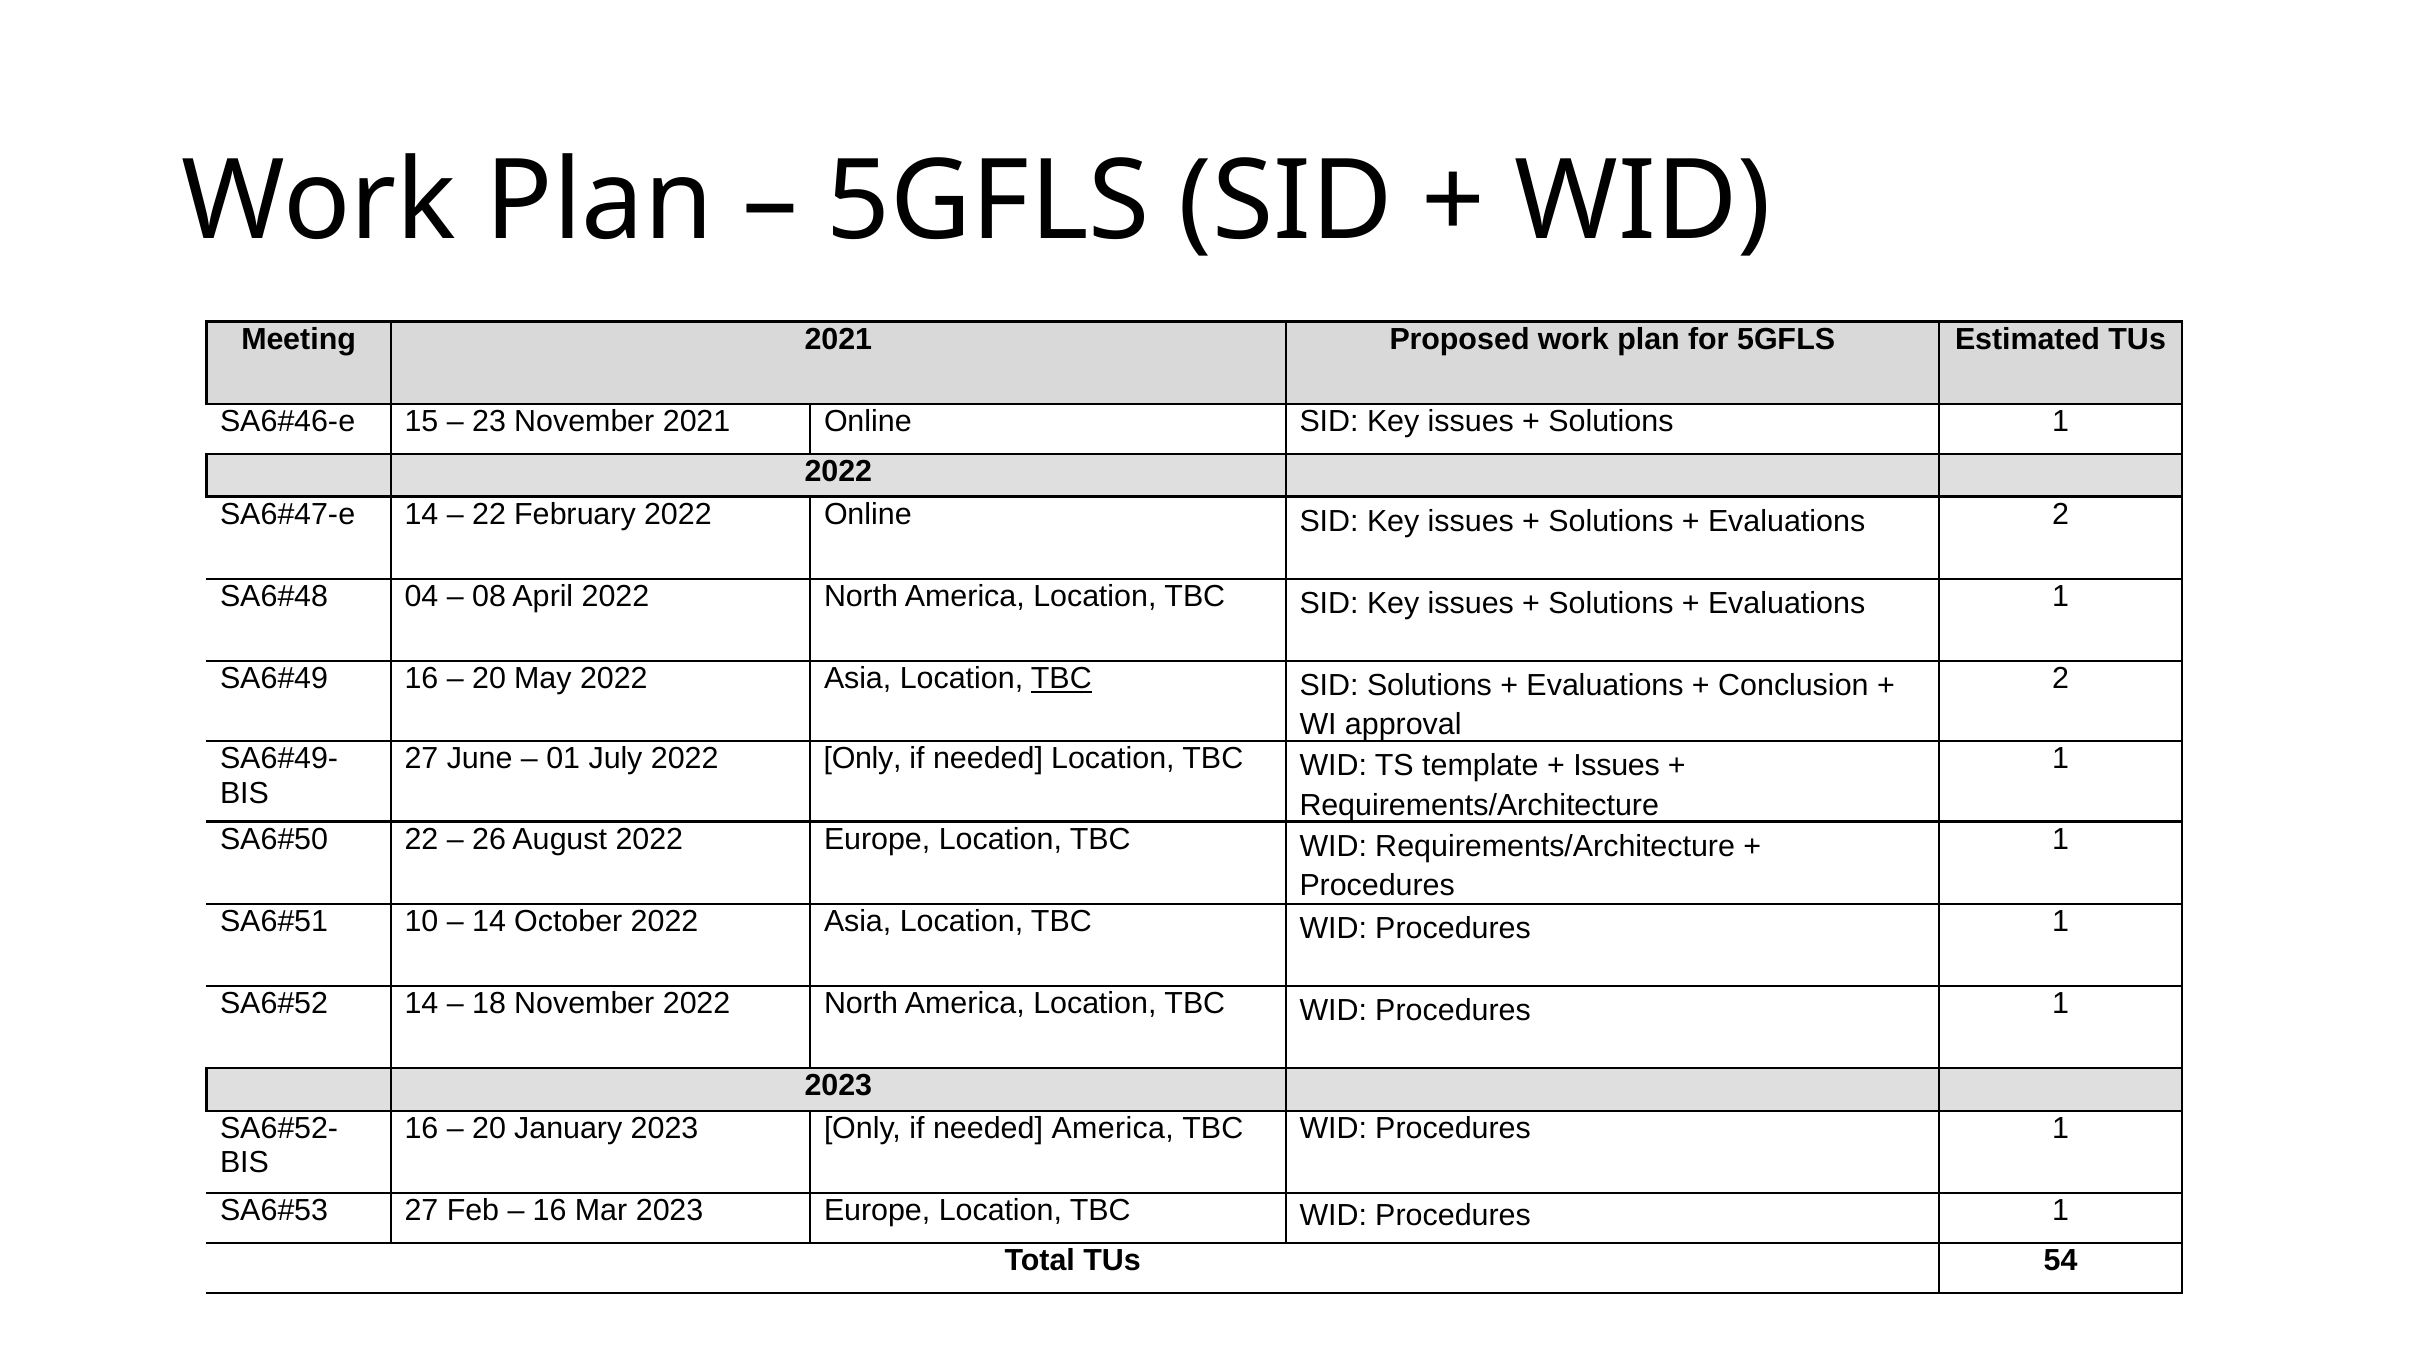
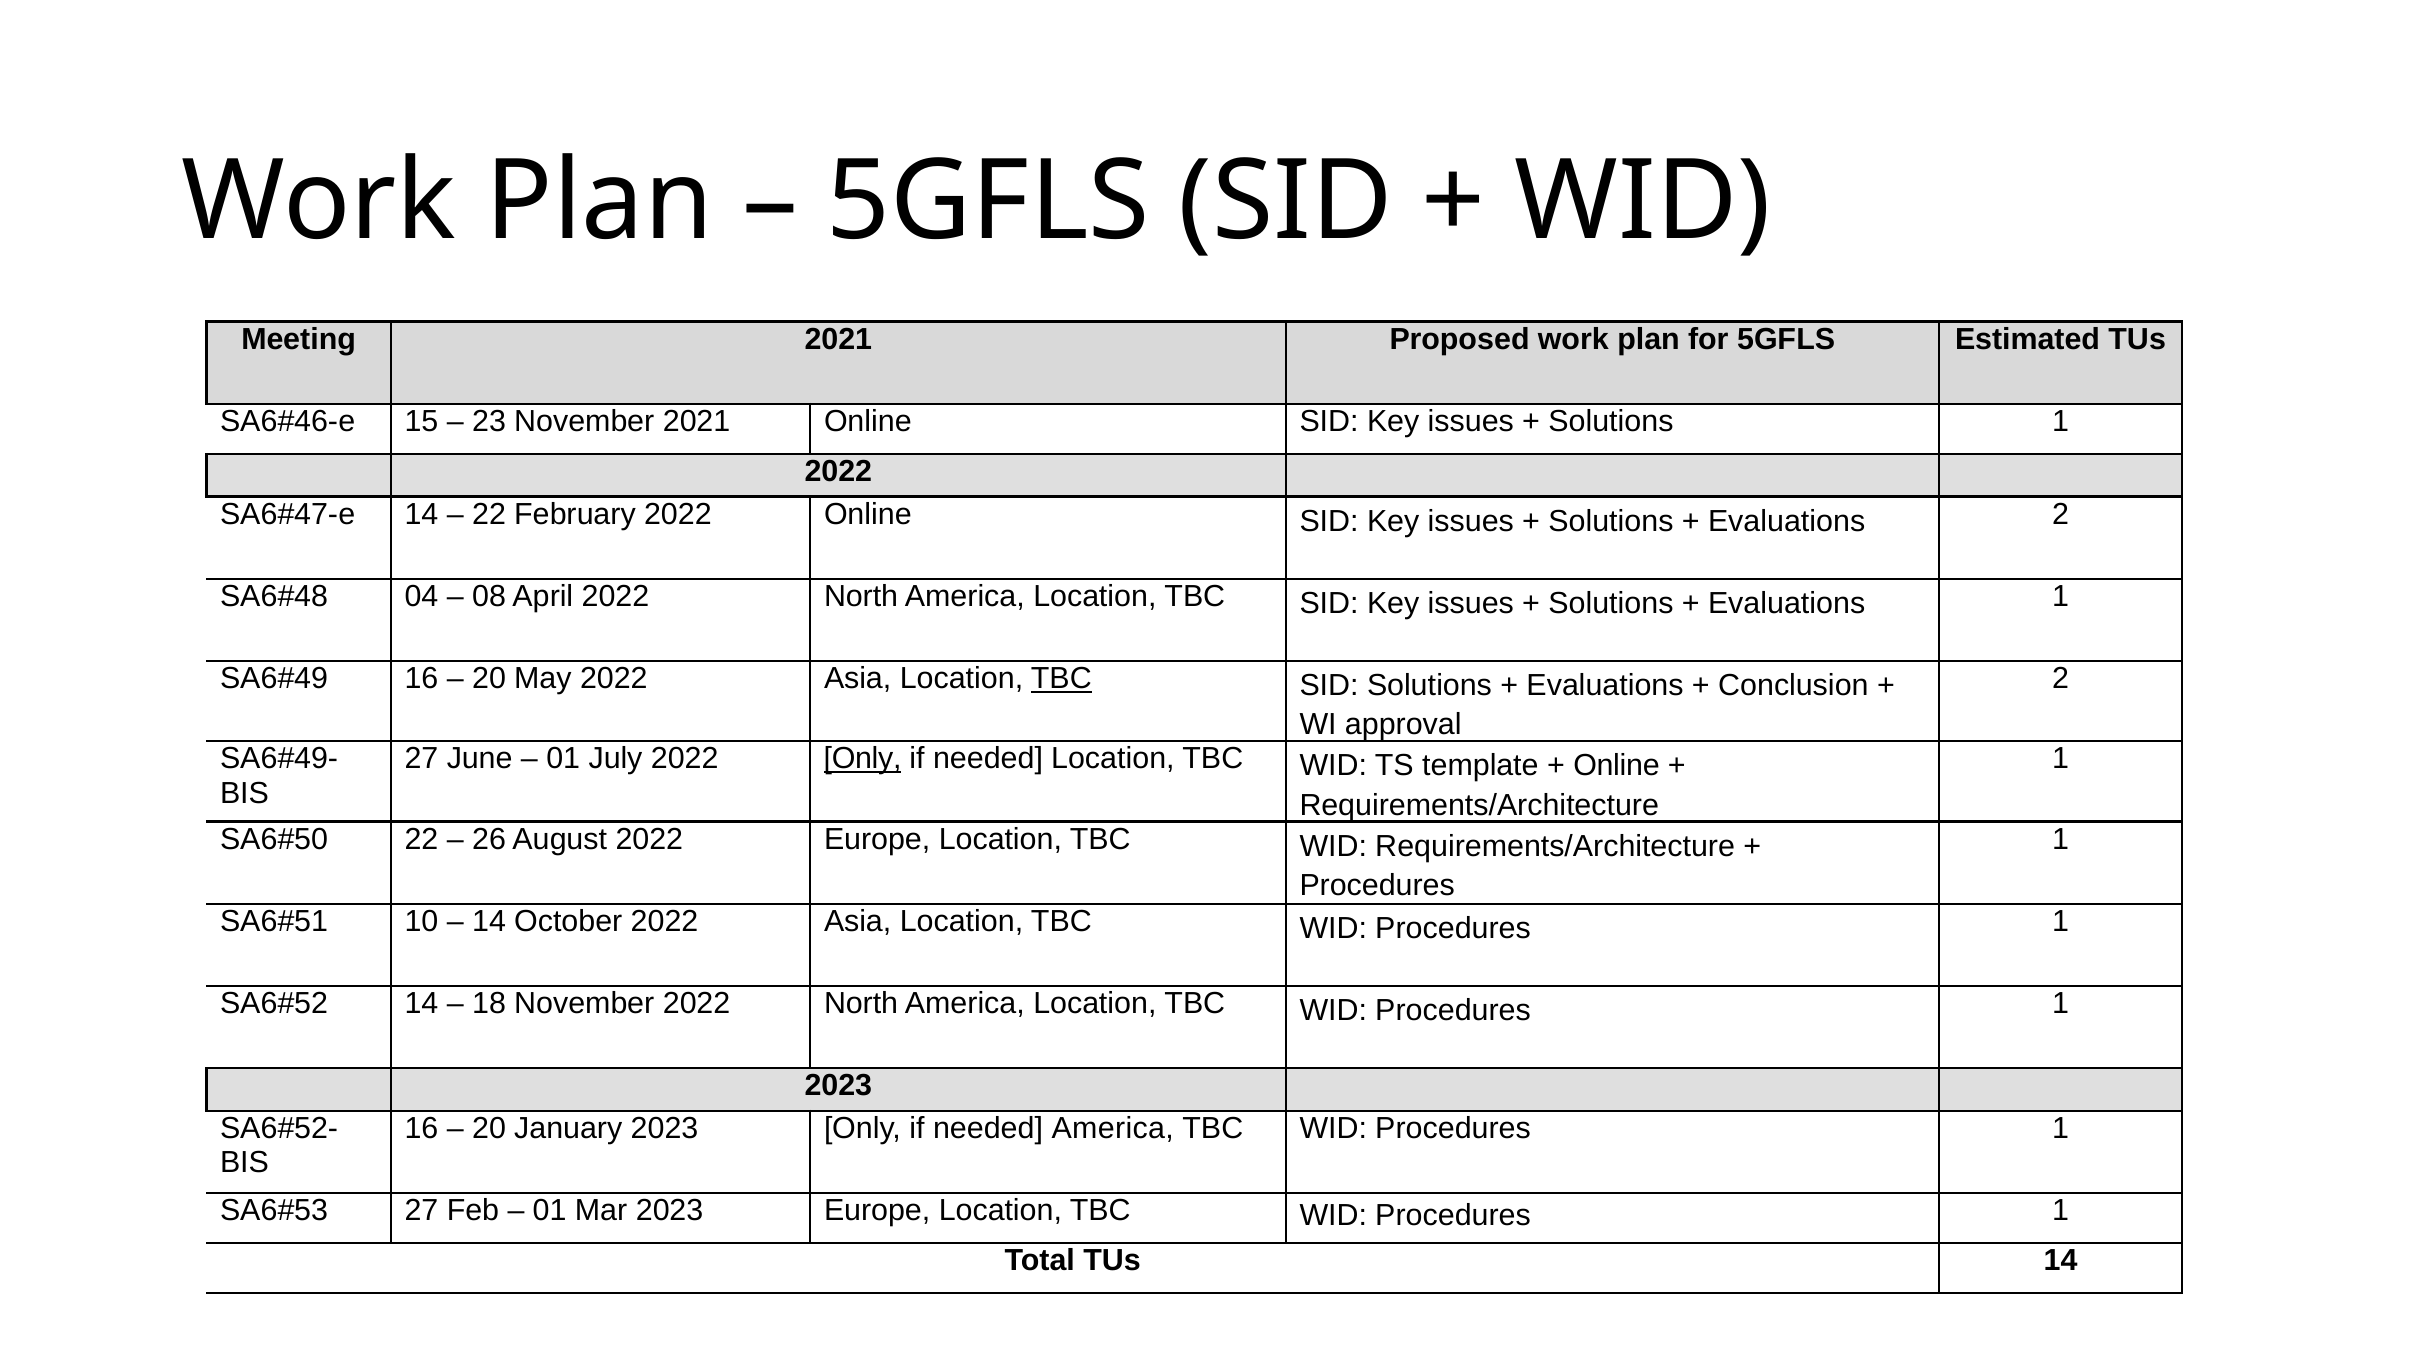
Only underline: none -> present (863, 759)
Issues: Issues -> Online (1616, 766)
16: 16 -> 01 (550, 1210)
TUs 54: 54 -> 14 (2061, 1260)
